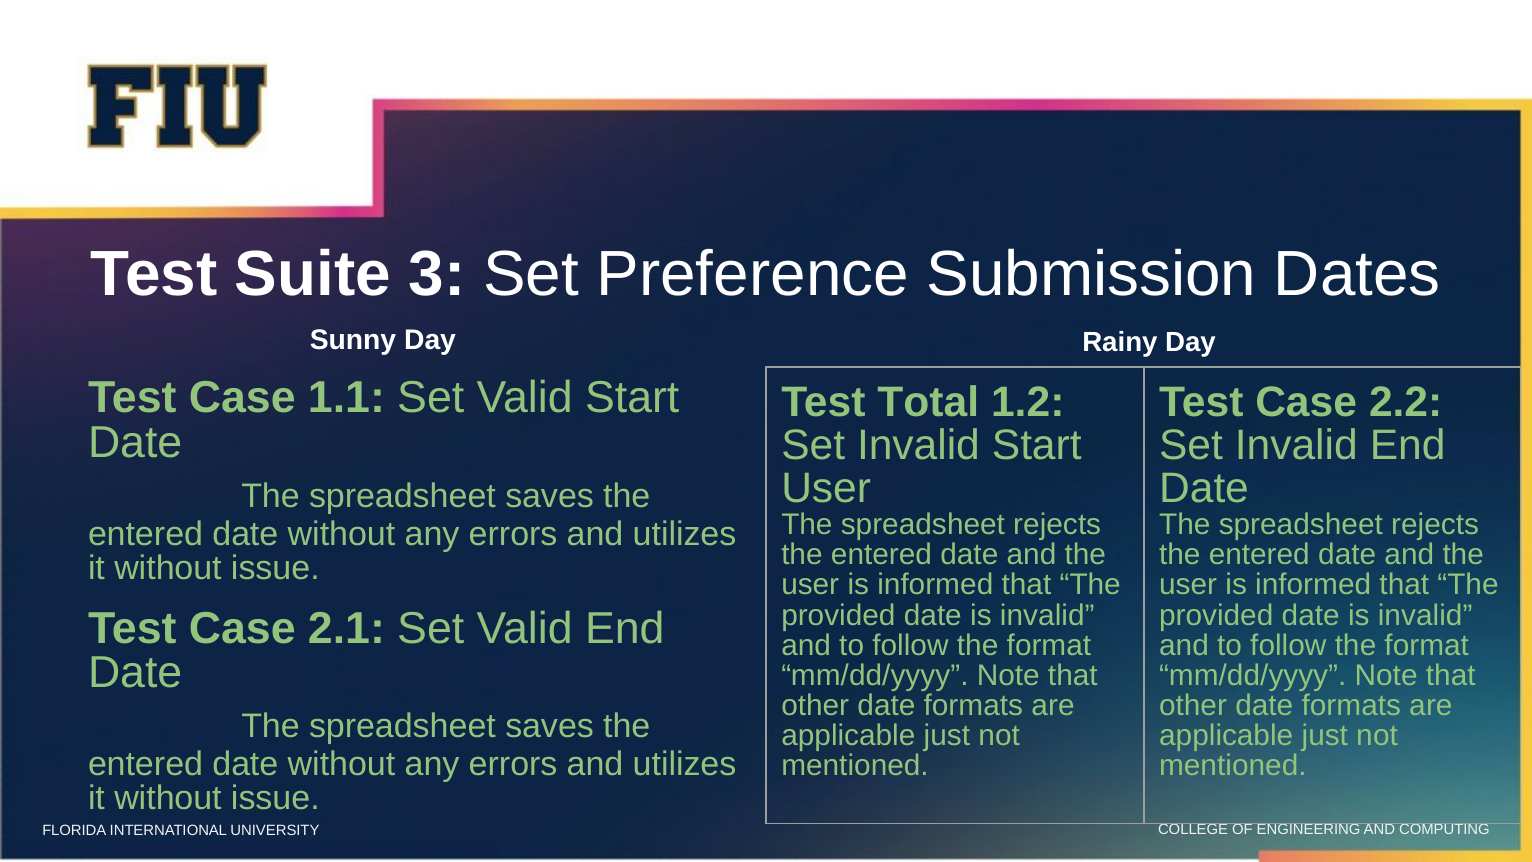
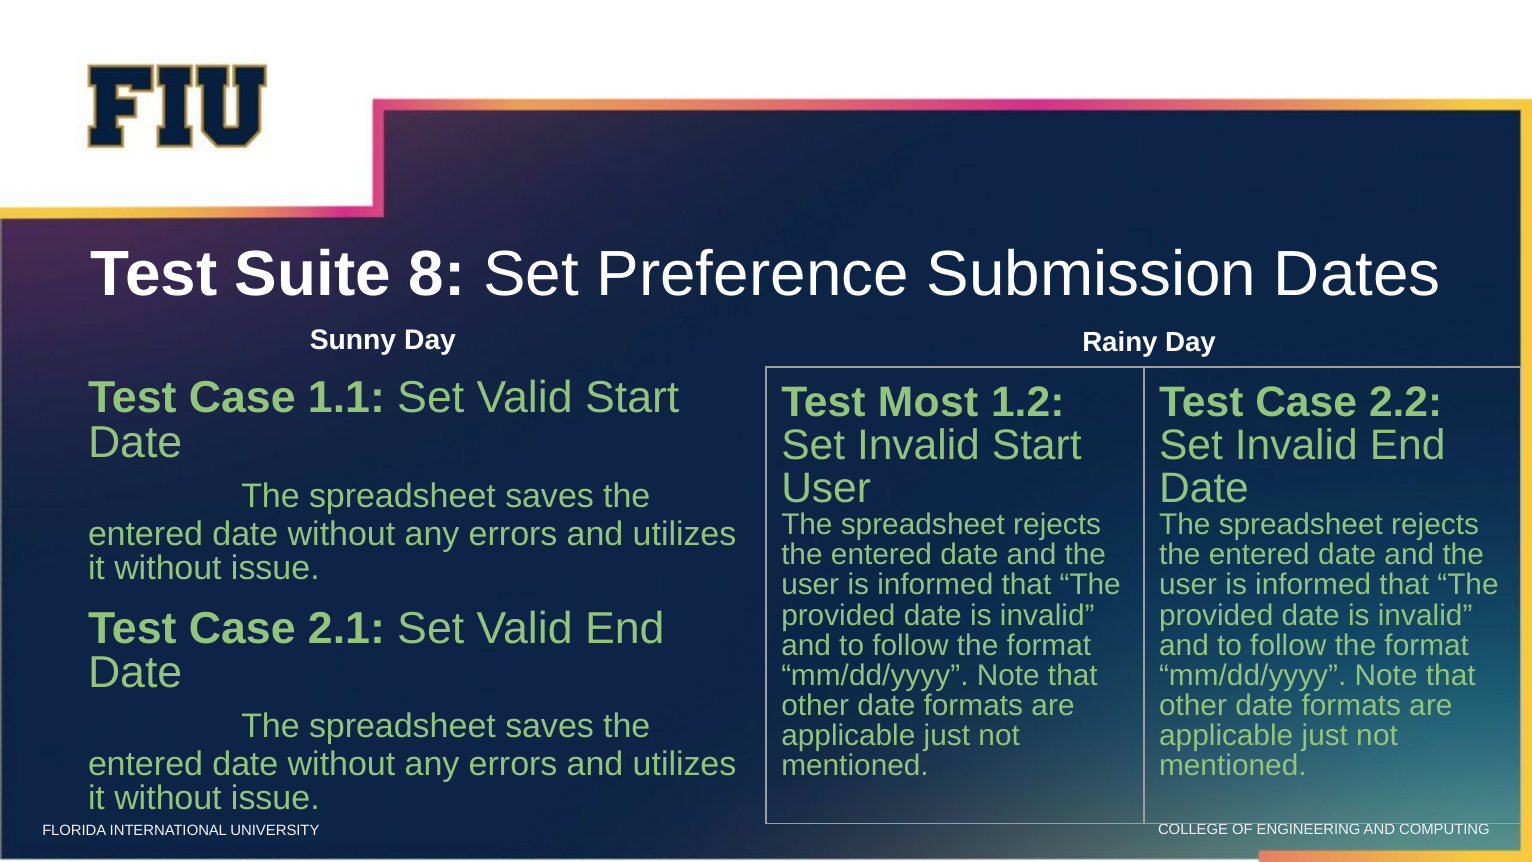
3: 3 -> 8 (437, 274)
Total: Total -> Most (928, 402)
